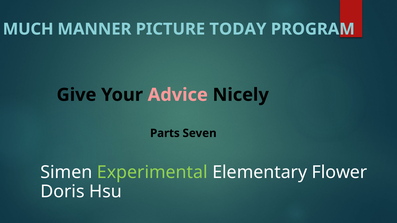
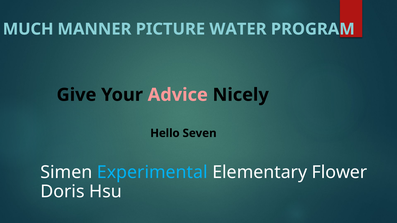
TODAY: TODAY -> WATER (238, 29)
Parts: Parts -> Hello (165, 133)
Experimental colour: light green -> light blue (152, 172)
